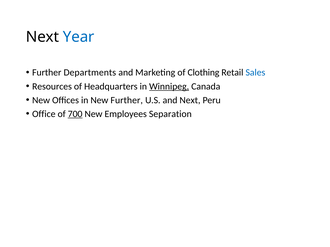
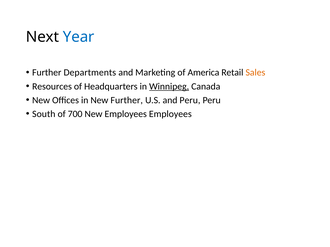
Clothing: Clothing -> America (203, 73)
Sales colour: blue -> orange (255, 73)
and Next: Next -> Peru (190, 100)
Office: Office -> South (44, 114)
700 underline: present -> none (75, 114)
Employees Separation: Separation -> Employees (170, 114)
